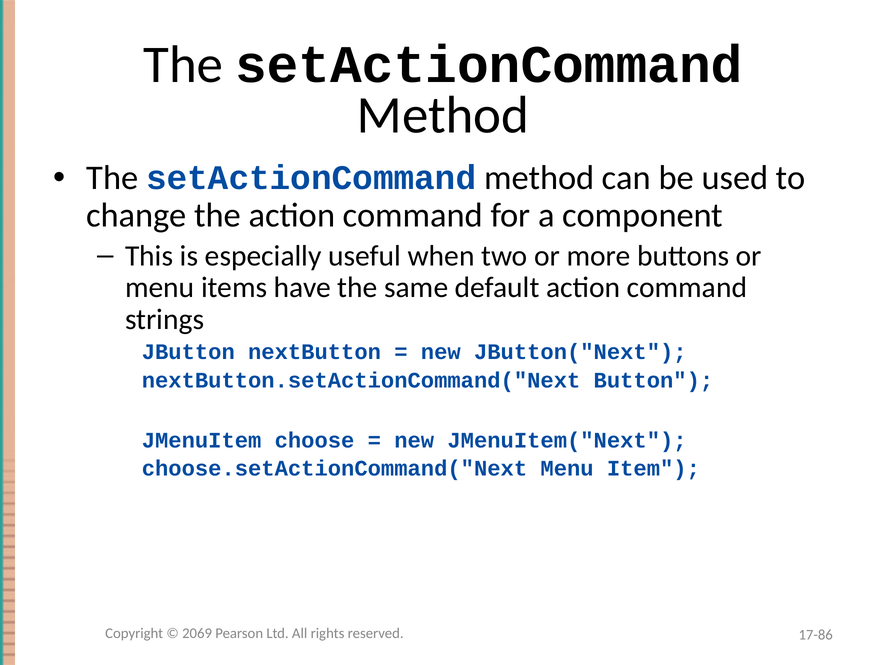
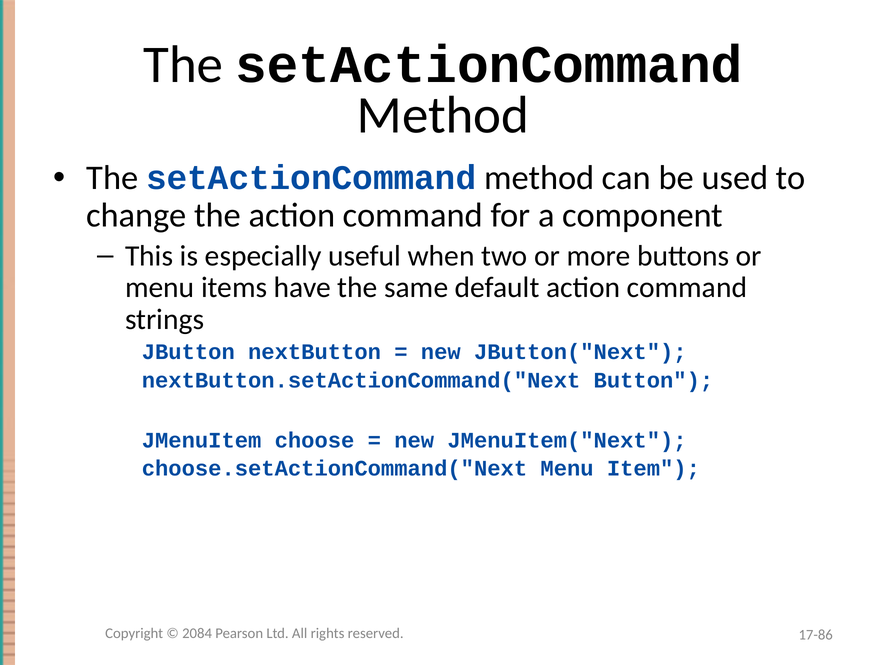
2069: 2069 -> 2084 (197, 633)
